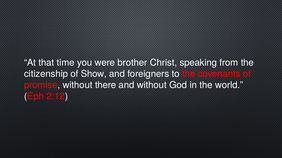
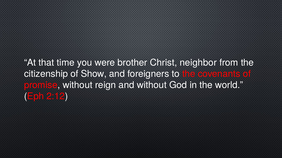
speaking: speaking -> neighbor (198, 63)
there: there -> reign (106, 85)
